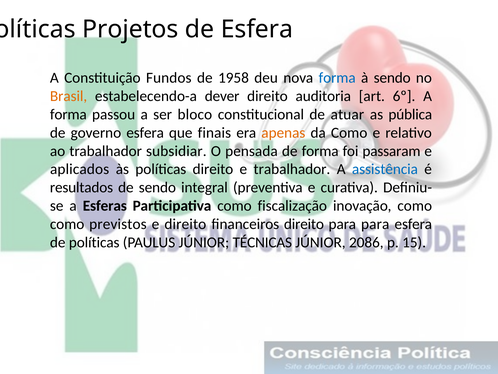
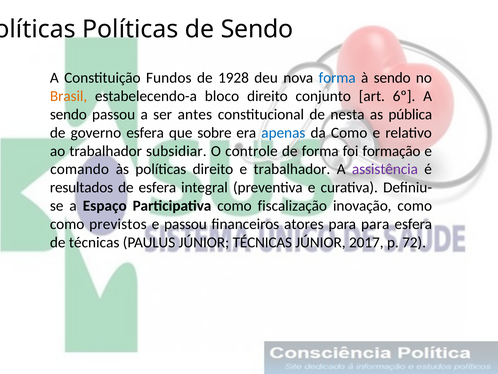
Projetos: Projetos -> Políticas (130, 29)
de Esfera: Esfera -> Sendo (257, 29)
1958: 1958 -> 1928 (233, 78)
dever: dever -> bloco (222, 96)
auditoria: auditoria -> conjunto (323, 96)
forma: forma -> sendo (68, 114)
bloco: bloco -> antes (195, 114)
atuar: atuar -> nesta (347, 114)
finais: finais -> sobre (214, 133)
apenas colour: orange -> blue (283, 133)
pensada: pensada -> controle (251, 151)
passaram: passaram -> formação (391, 151)
aplicados: aplicados -> comando (80, 169)
assistência colour: blue -> purple (385, 169)
de sendo: sendo -> esfera (157, 187)
Esferas: Esferas -> Espaço (105, 206)
e direito: direito -> passou (185, 224)
financeiros direito: direito -> atores (304, 224)
de políticas: políticas -> técnicas (94, 242)
2086: 2086 -> 2017 (366, 242)
15: 15 -> 72 (414, 242)
